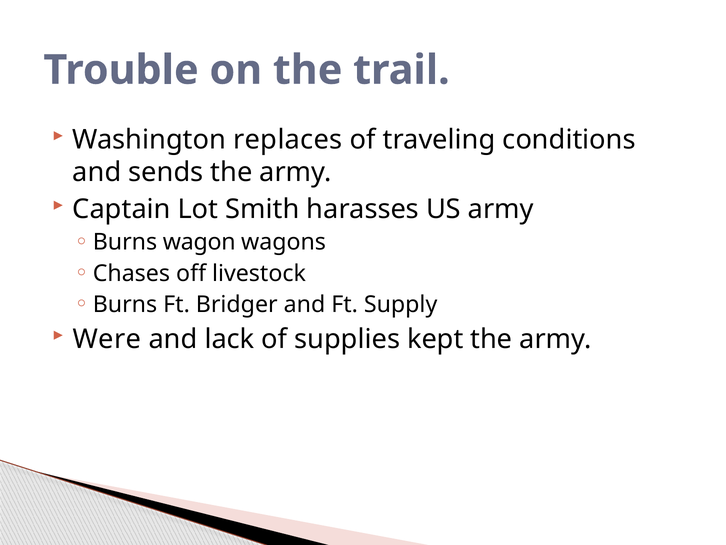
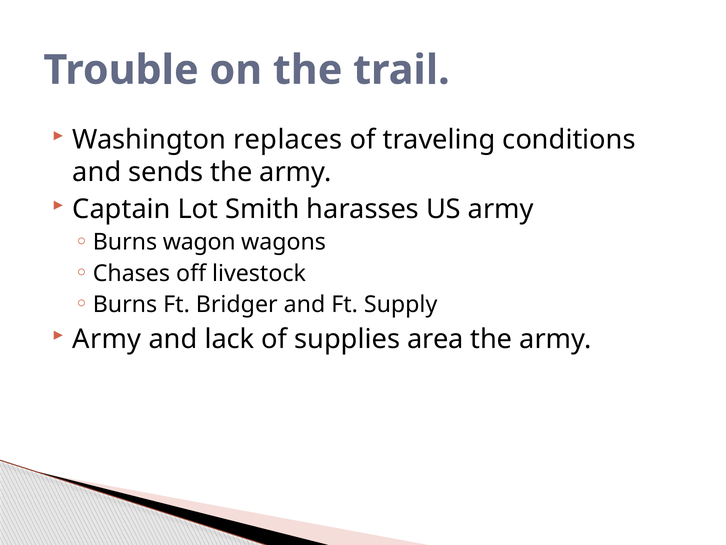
Were: Were -> Army (107, 339)
kept: kept -> area (435, 339)
